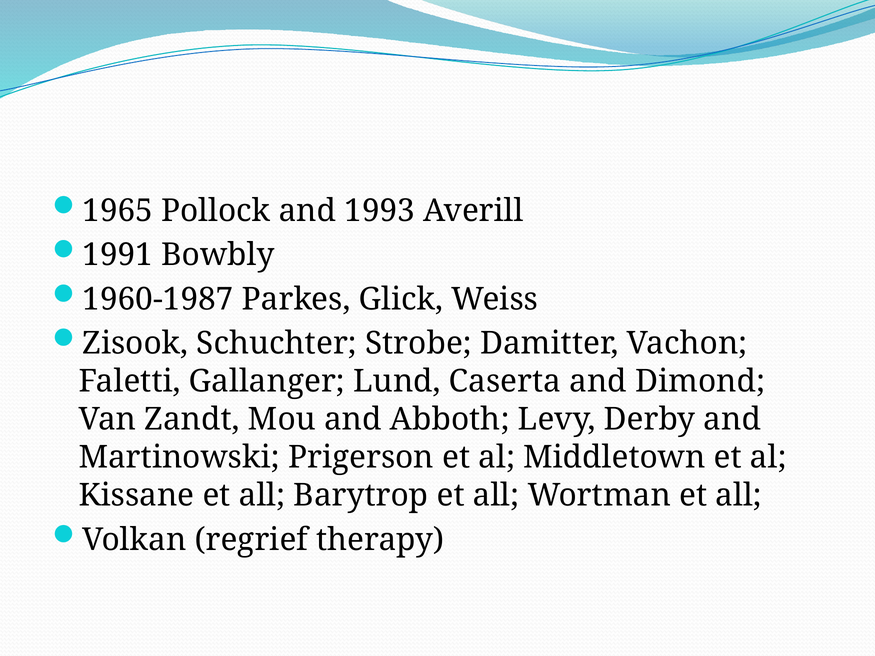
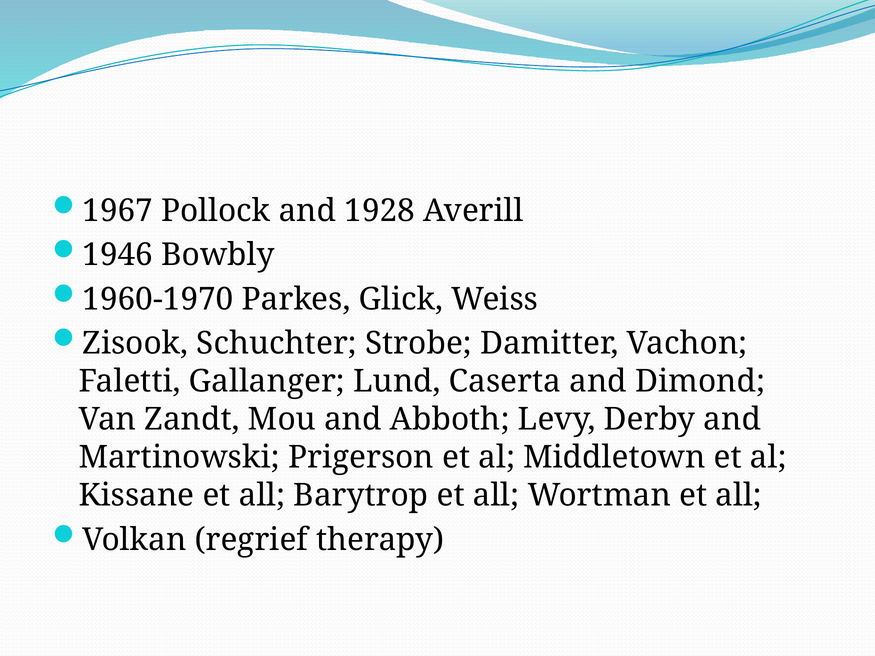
1965: 1965 -> 1967 (118, 211)
1993: 1993 -> 1928 (380, 211)
1991: 1991 -> 1946 (118, 255)
1960-1987: 1960-1987 -> 1960-1970 (158, 299)
